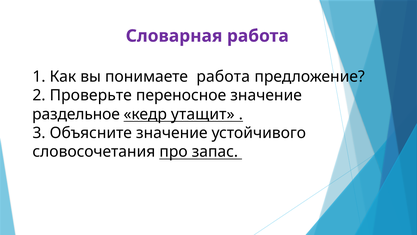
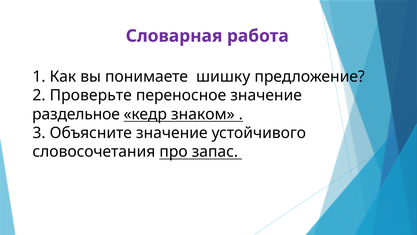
понимаете работа: работа -> шишку (223, 76)
утащит: утащит -> знаком (203, 114)
